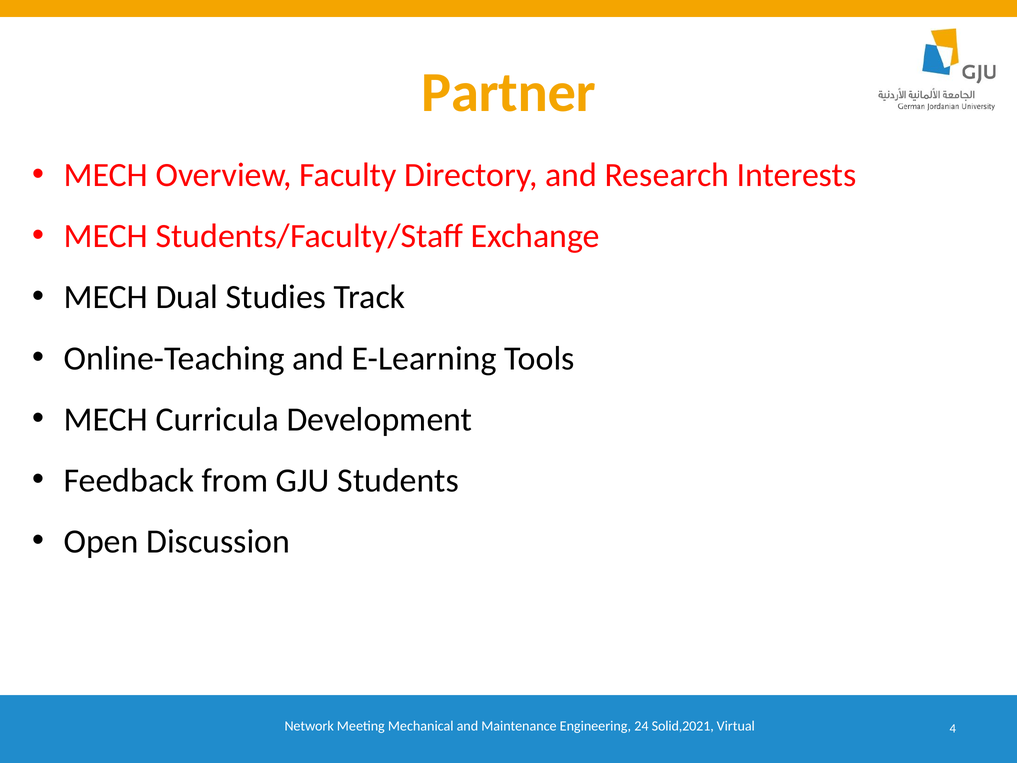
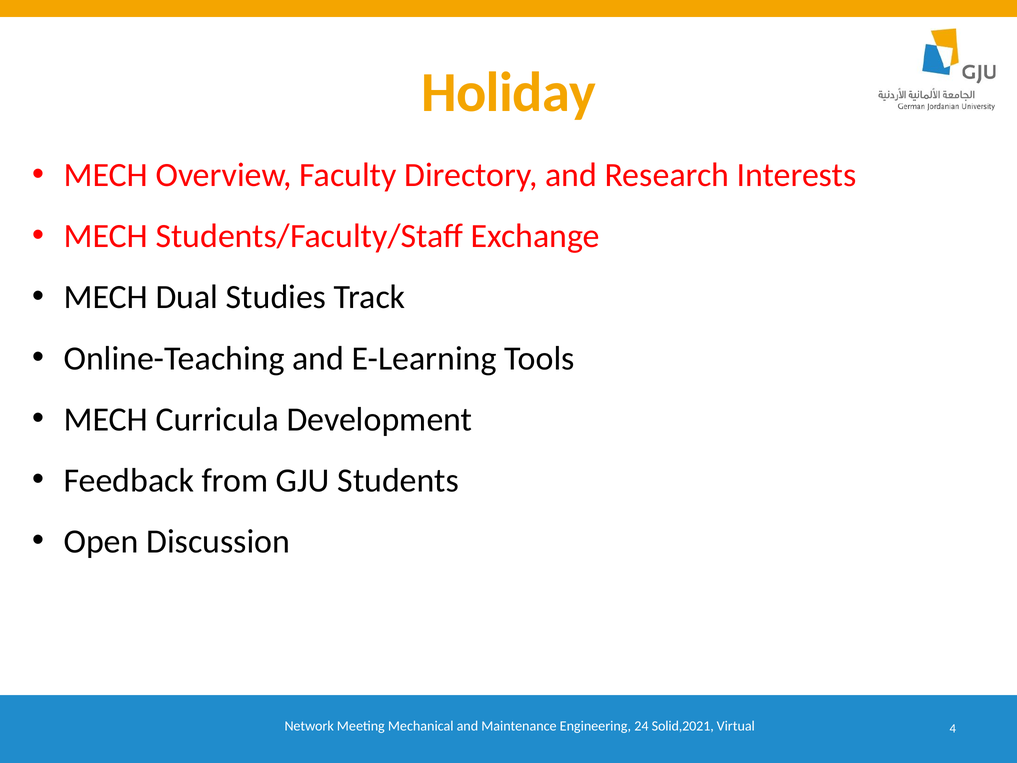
Partner: Partner -> Holiday (509, 92)
